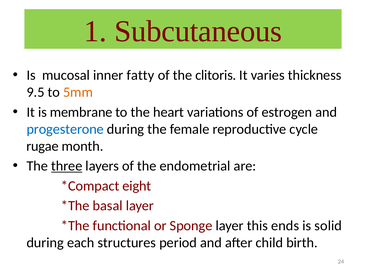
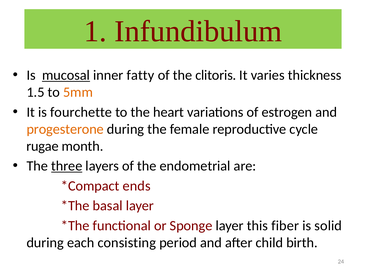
Subcutaneous: Subcutaneous -> Infundibulum (198, 31)
mucosal underline: none -> present (66, 75)
9.5: 9.5 -> 1.5 (36, 92)
membrane: membrane -> fourchette (81, 112)
progesterone colour: blue -> orange (65, 129)
eight: eight -> ends (137, 186)
ends: ends -> fiber (285, 226)
structures: structures -> consisting (127, 243)
